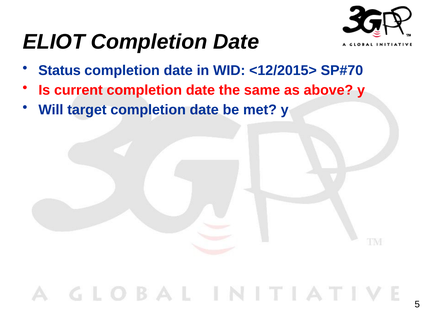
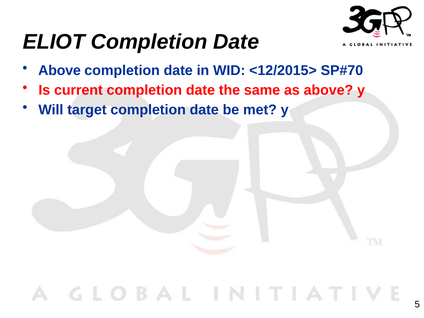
Status: Status -> Above (60, 70)
